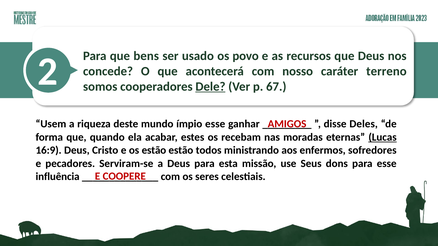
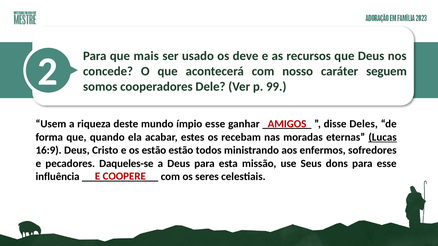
bens: bens -> mais (146, 56)
povo: povo -> deve (246, 56)
terreno: terreno -> seguem (387, 71)
Dele underline: present -> none (210, 87)
67: 67 -> 99 (276, 87)
Serviram-se: Serviram-se -> Daqueles-se (126, 164)
